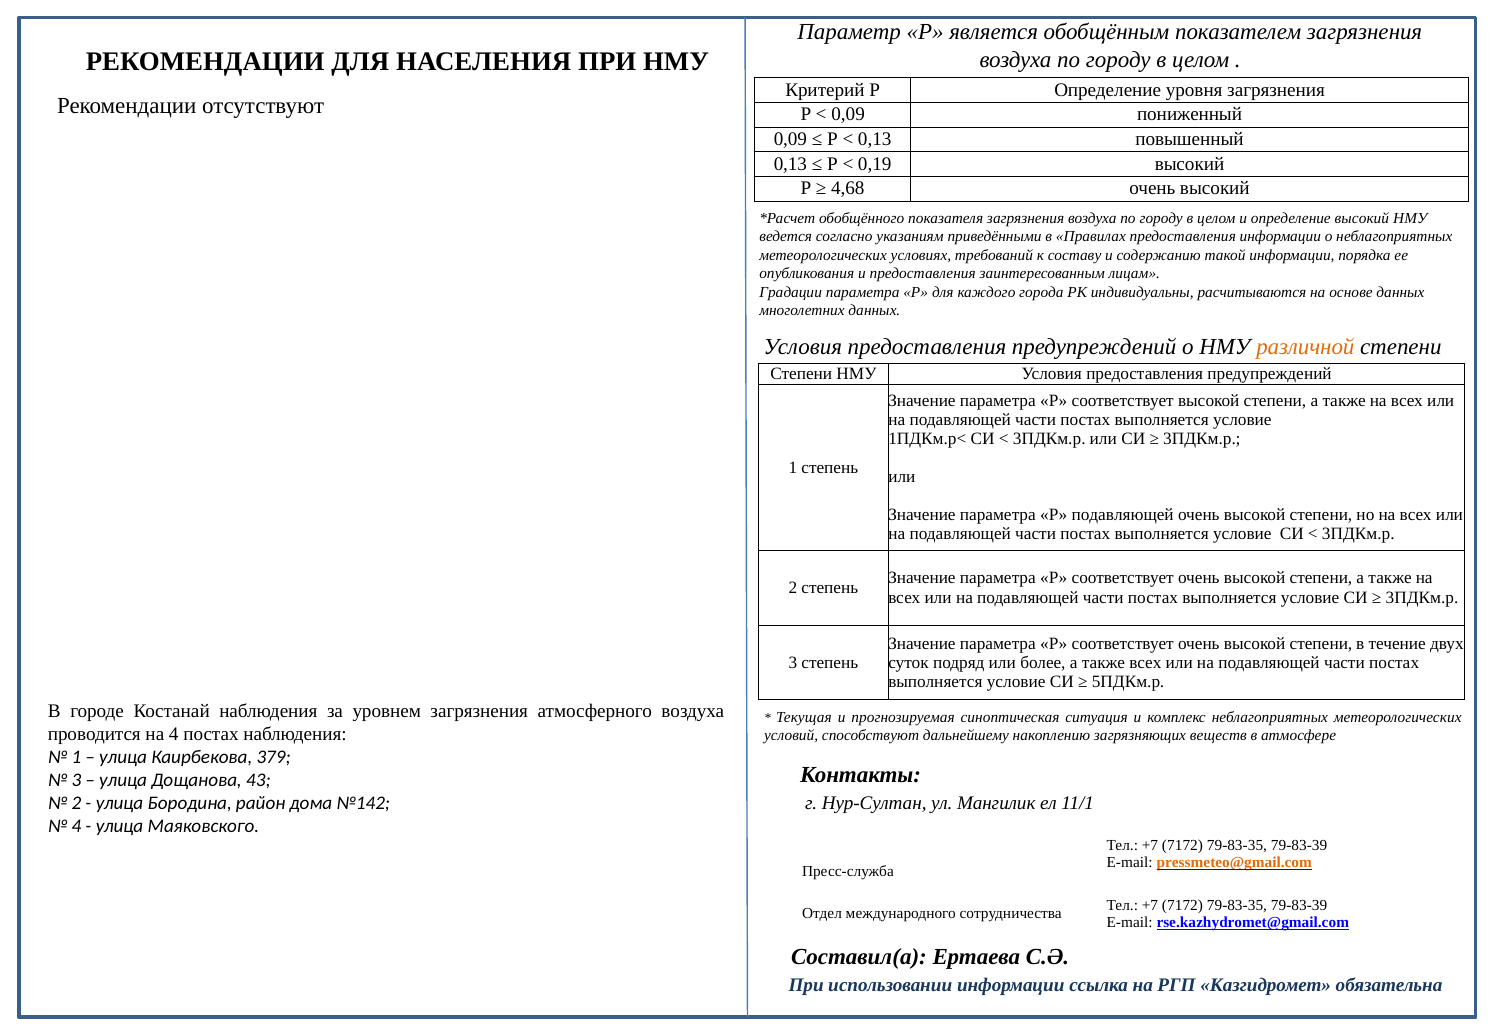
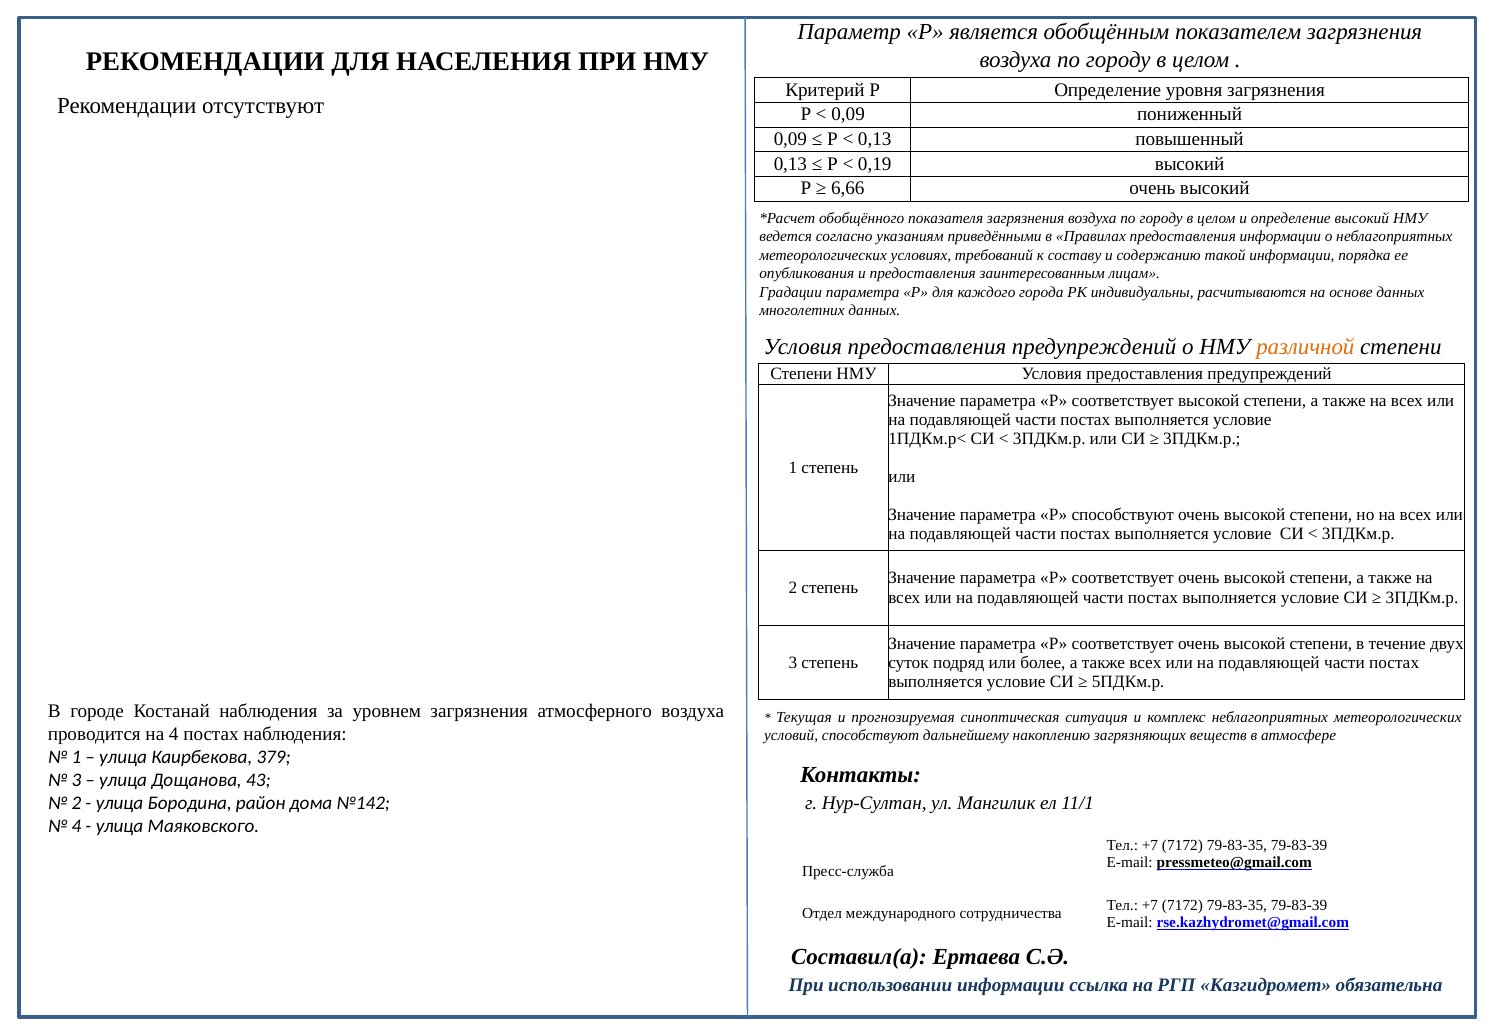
4,68: 4,68 -> 6,66 (848, 188)
Р подавляющей: подавляющей -> способствуют (1123, 515)
pressmeteo@gmail.com colour: orange -> black (1234, 862)
